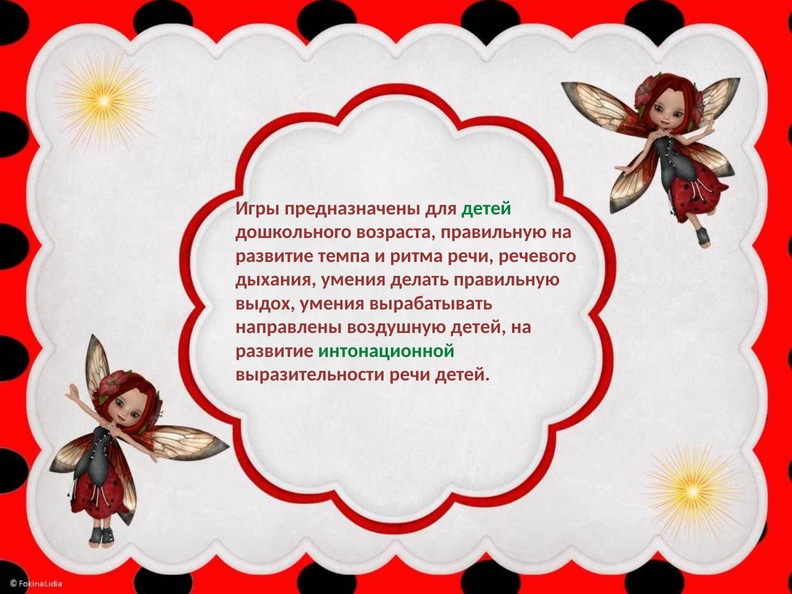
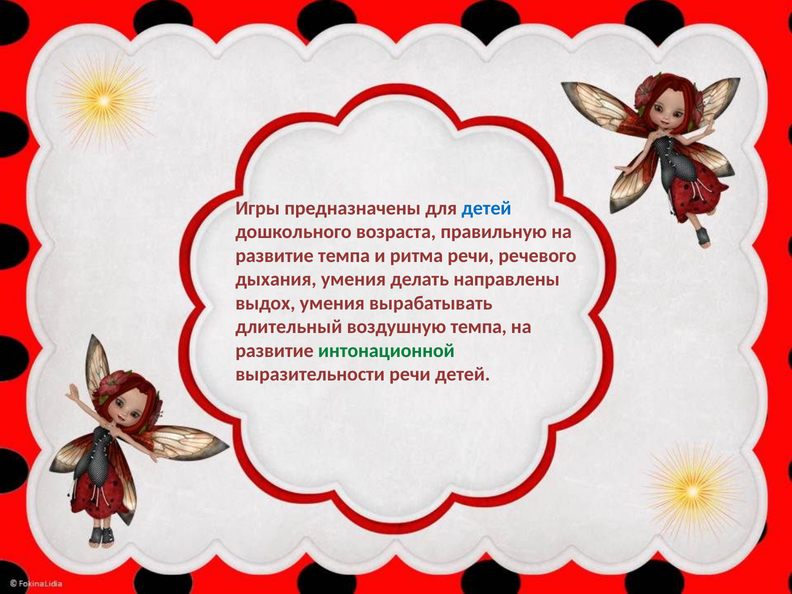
детей colour: green -> blue (486, 208)
делать правильную: правильную -> направлены (507, 279)
направлены: направлены -> длительный (289, 327)
воздушную детей: детей -> темпа (479, 327)
